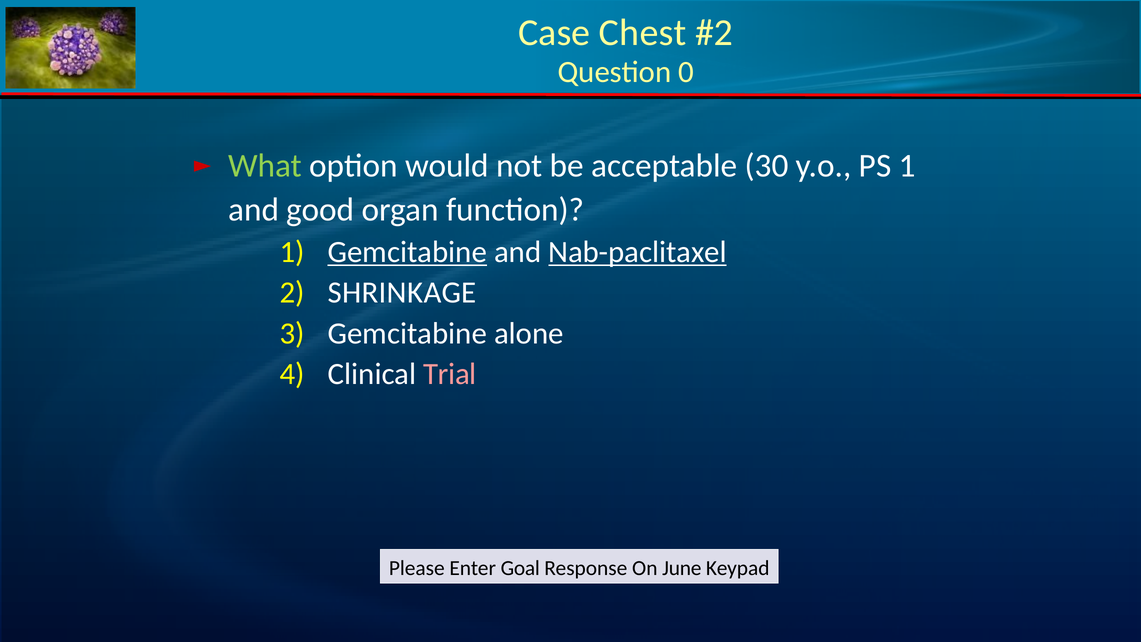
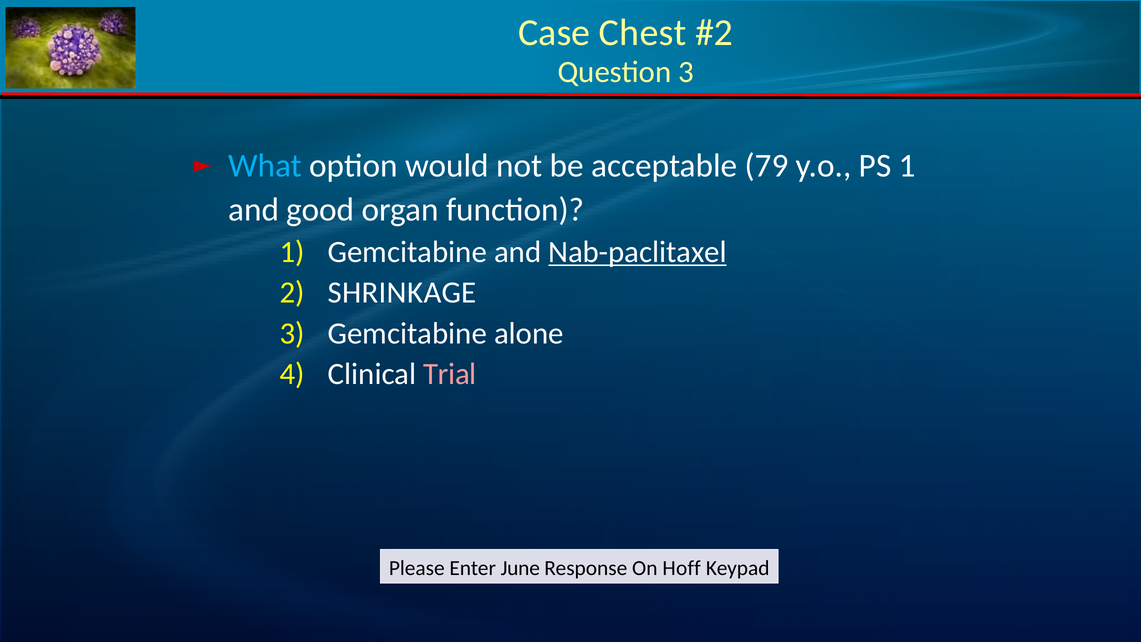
Question 0: 0 -> 3 (686, 72)
What colour: light green -> light blue (265, 166)
30: 30 -> 79 (767, 166)
Gemcitabine underline: present -> none (407, 252)
Goal: Goal -> June (520, 568)
June: June -> Hoff (682, 568)
